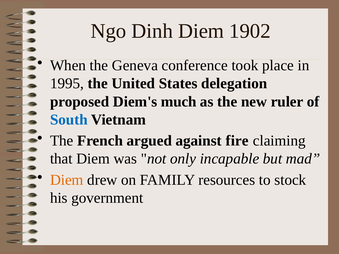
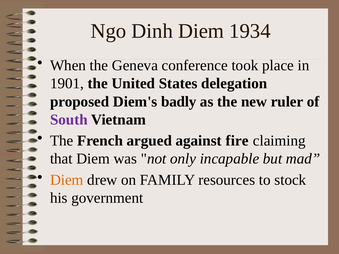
1902: 1902 -> 1934 (250, 31)
1995: 1995 -> 1901 (67, 84)
much: much -> badly (179, 102)
South colour: blue -> purple (69, 120)
